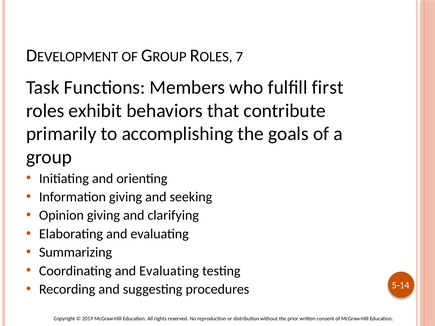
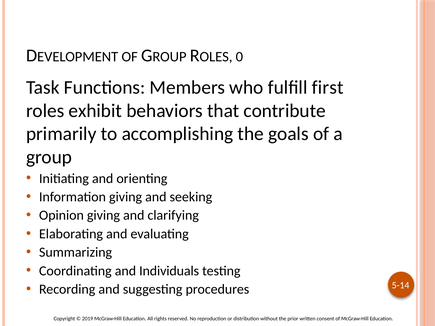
7: 7 -> 0 (239, 57)
Coordinating and Evaluating: Evaluating -> Individuals (169, 271)
